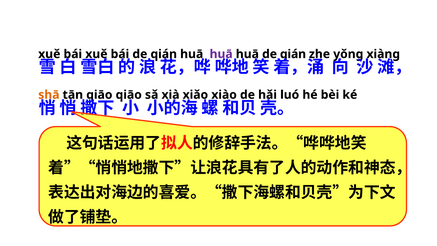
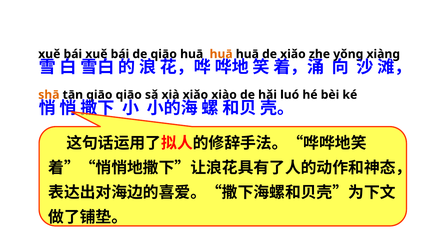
bái de qián: qián -> qiāo (164, 54)
huā colour: purple -> orange (221, 54)
huā de qián: qián -> xiǎo (293, 54)
